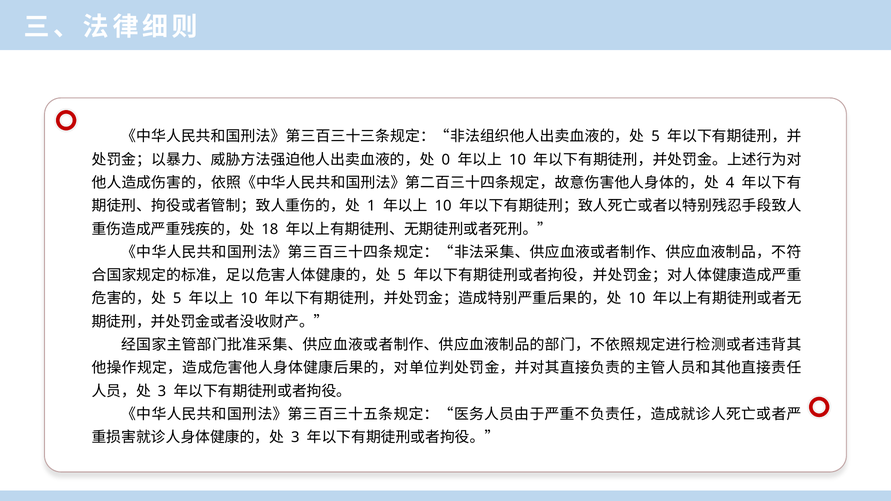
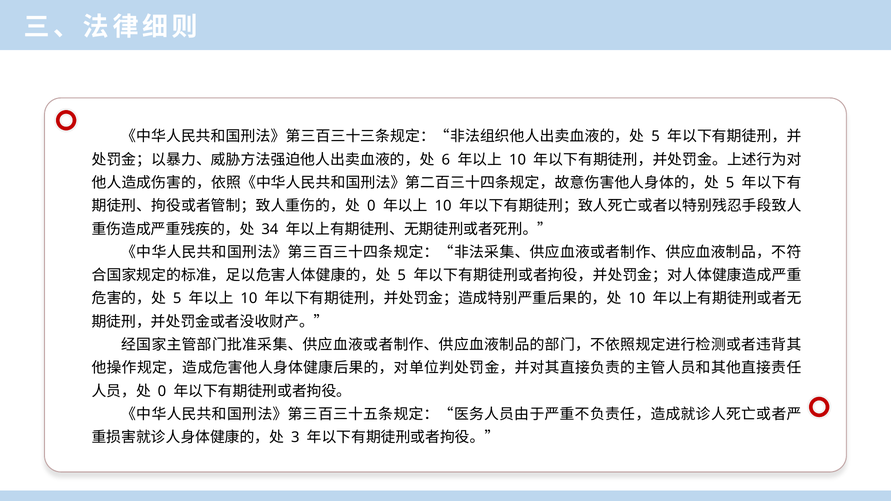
0: 0 -> 6 (446, 160)
4: 4 -> 5 (730, 183)
1: 1 -> 0 (371, 206)
18: 18 -> 34 (270, 229)
3: 3 -> 0 (162, 391)
